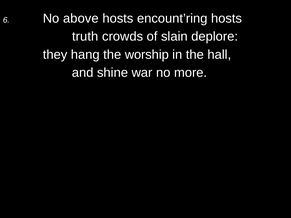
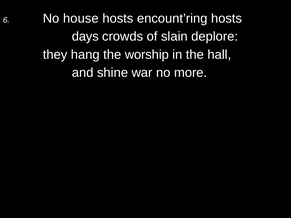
above: above -> house (81, 18)
truth: truth -> days (85, 37)
